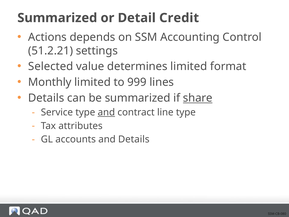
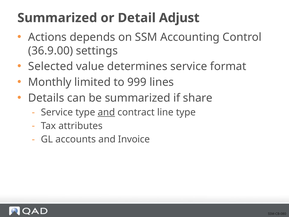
Credit: Credit -> Adjust (179, 18)
51.2.21: 51.2.21 -> 36.9.00 (51, 51)
determines limited: limited -> service (189, 66)
share underline: present -> none (198, 98)
and Details: Details -> Invoice (134, 139)
